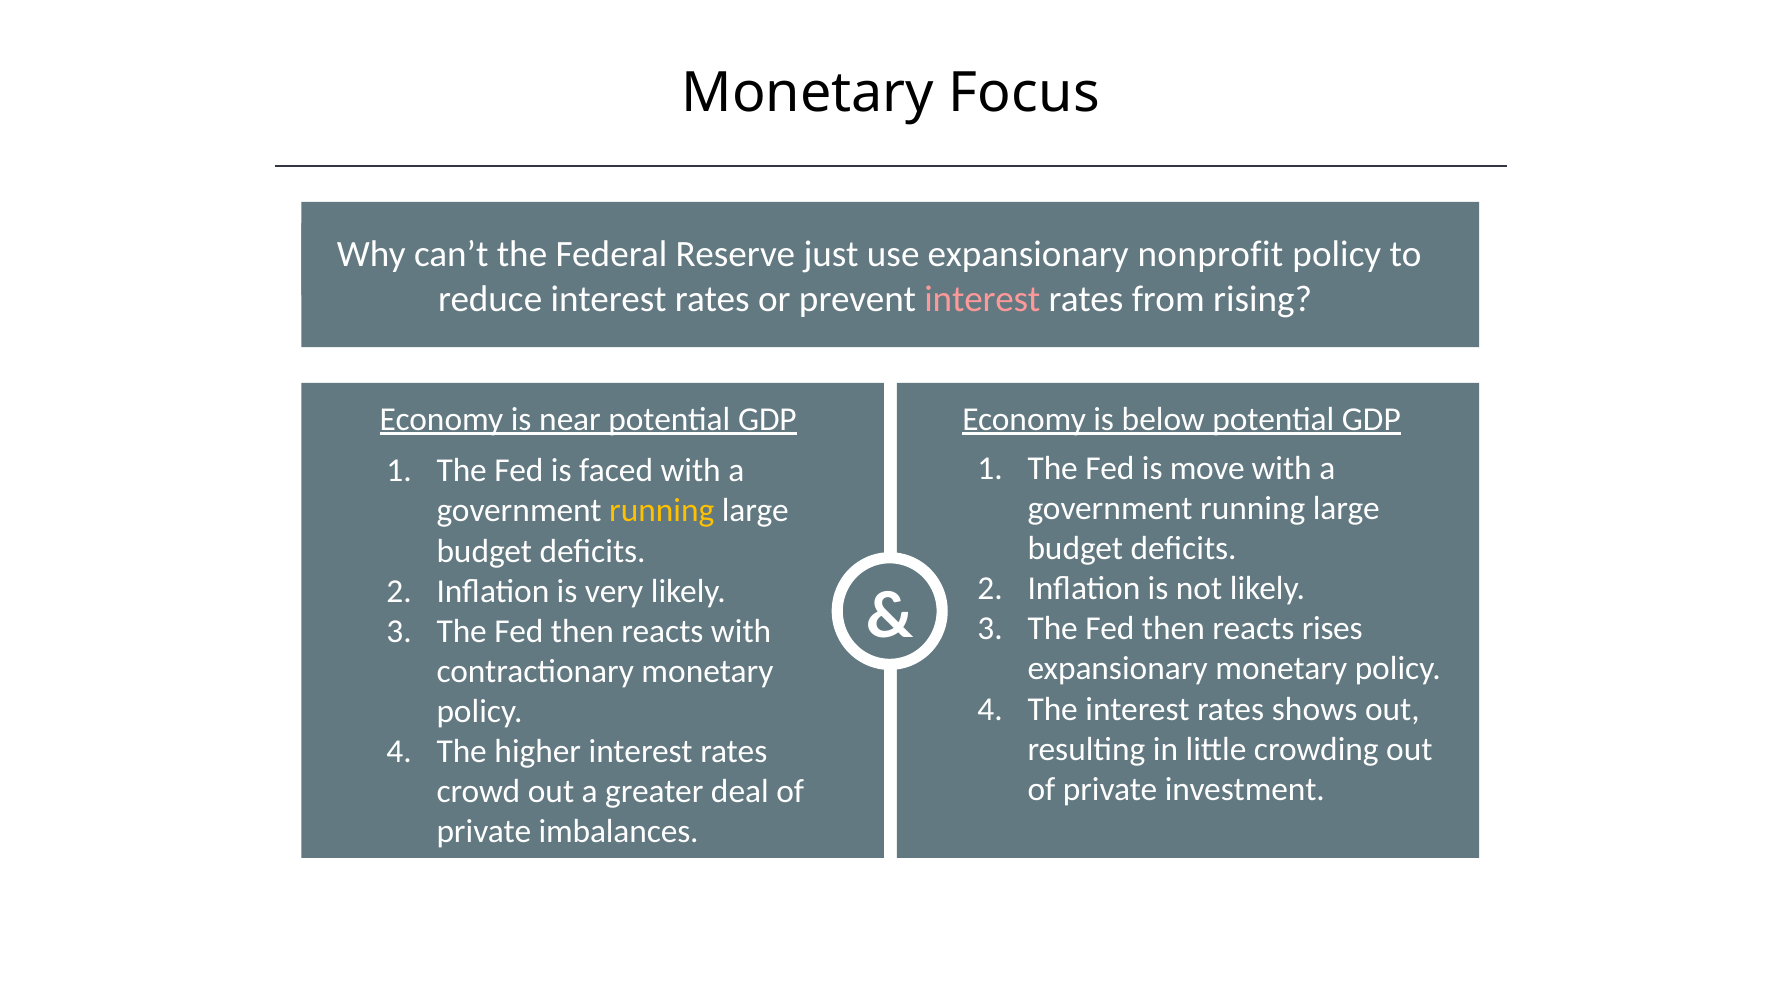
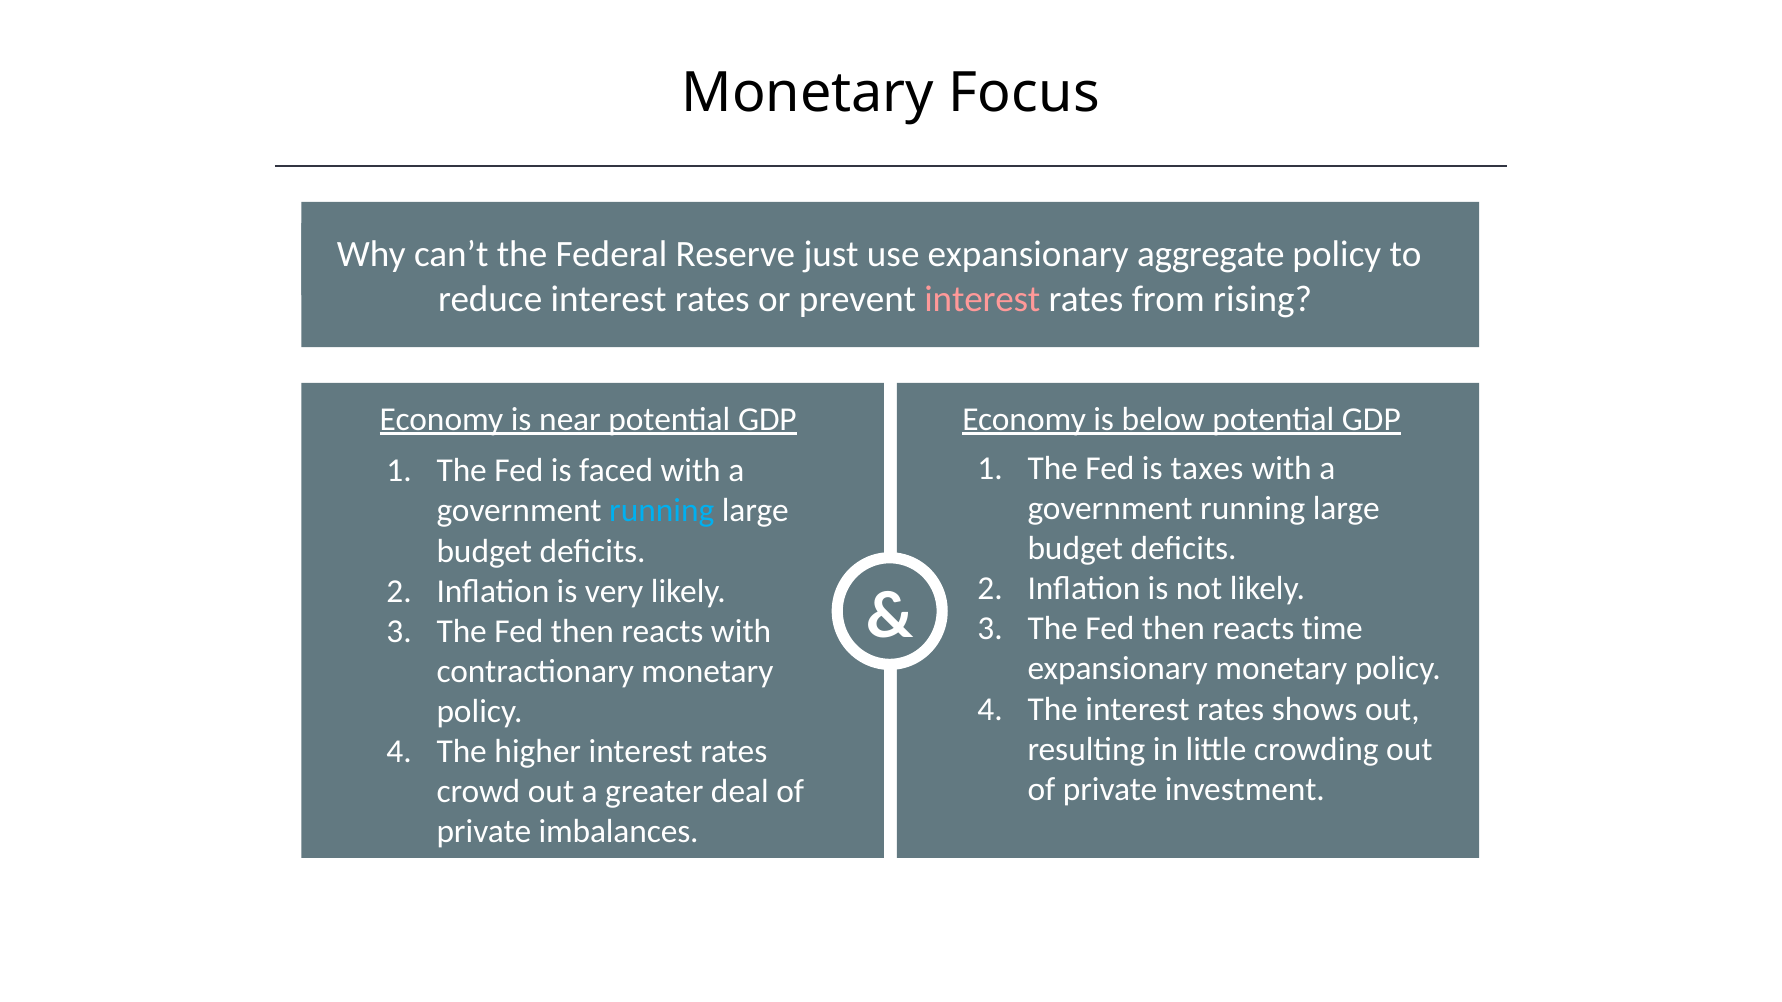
nonprofit: nonprofit -> aggregate (1211, 255)
move: move -> taxes (1207, 469)
running colour: yellow -> light blue (662, 511)
rises: rises -> time (1332, 629)
